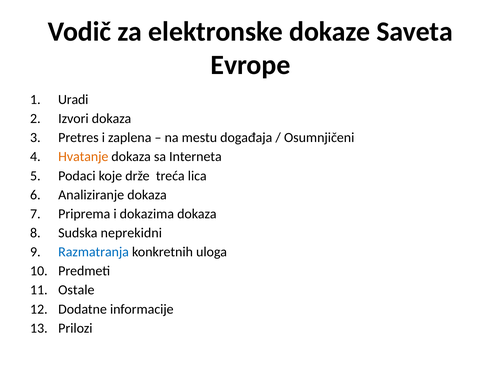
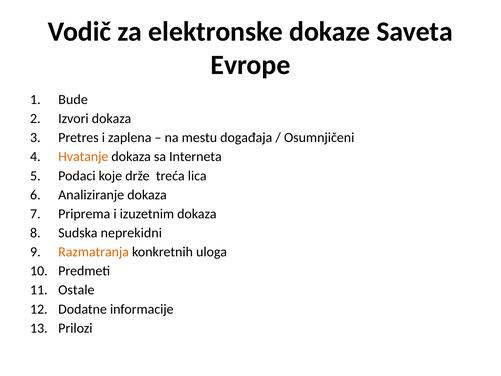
Uradi: Uradi -> Bude (73, 100)
dokazima: dokazima -> izuzetnim (147, 214)
Razmatranja colour: blue -> orange (94, 252)
